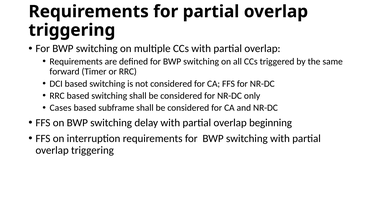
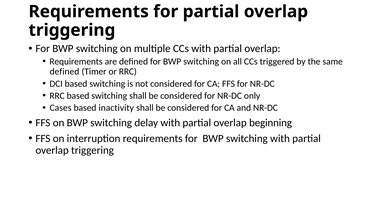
forward: forward -> defined (64, 71)
subframe: subframe -> inactivity (116, 108)
